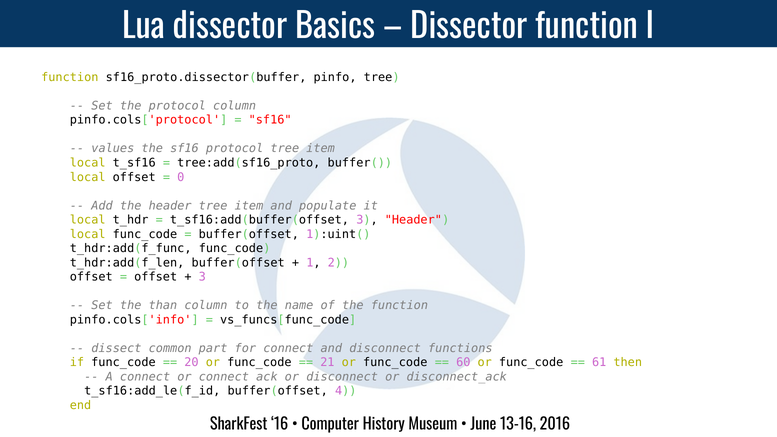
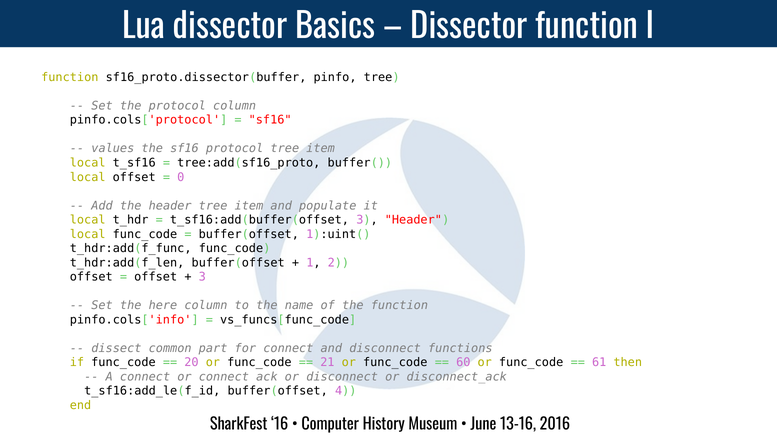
than: than -> here (163, 305)
